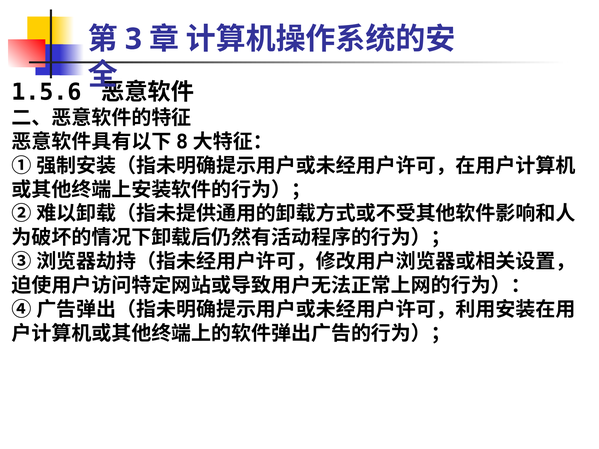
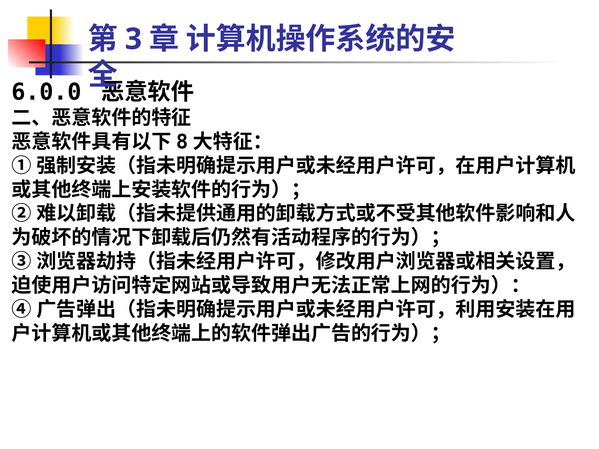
1.5.6: 1.5.6 -> 6.0.0 (47, 92)
